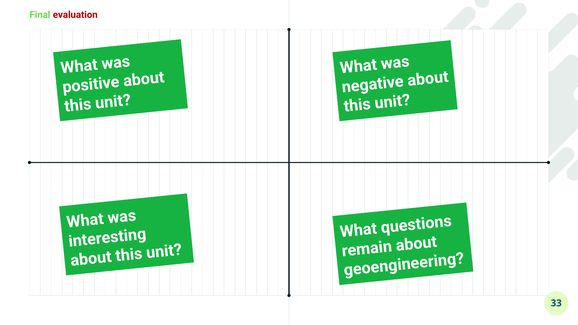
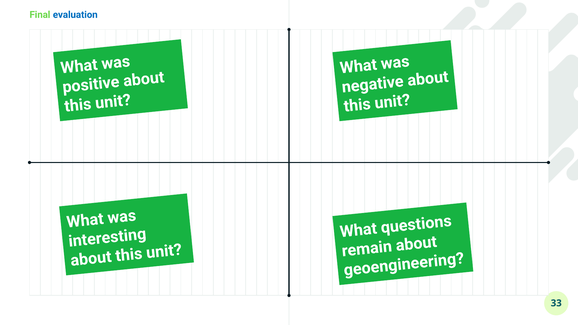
evaluation colour: red -> blue (75, 15)
